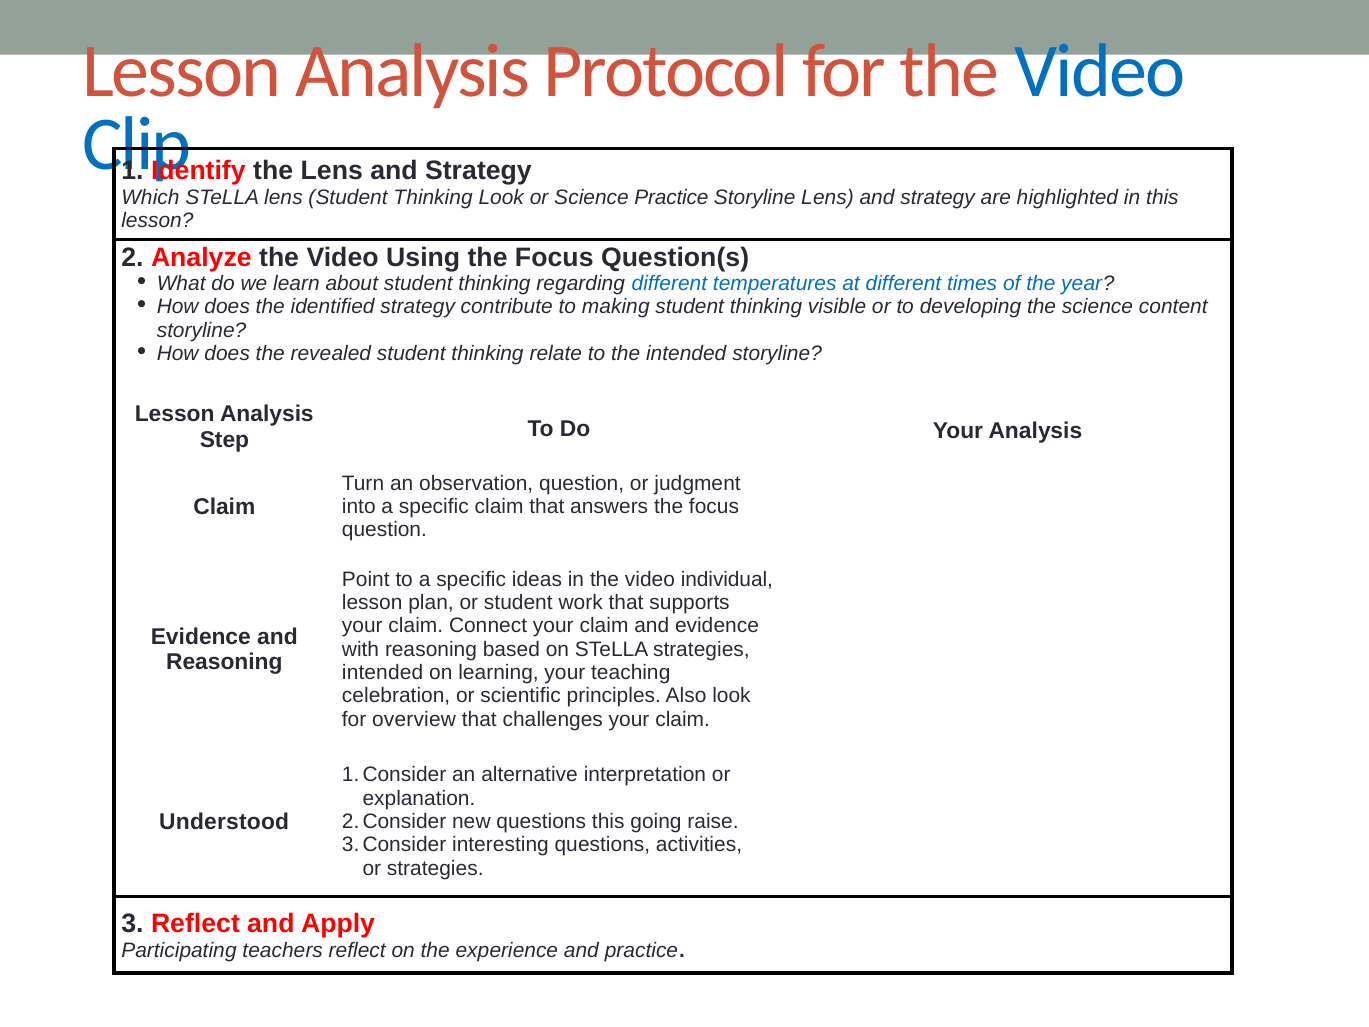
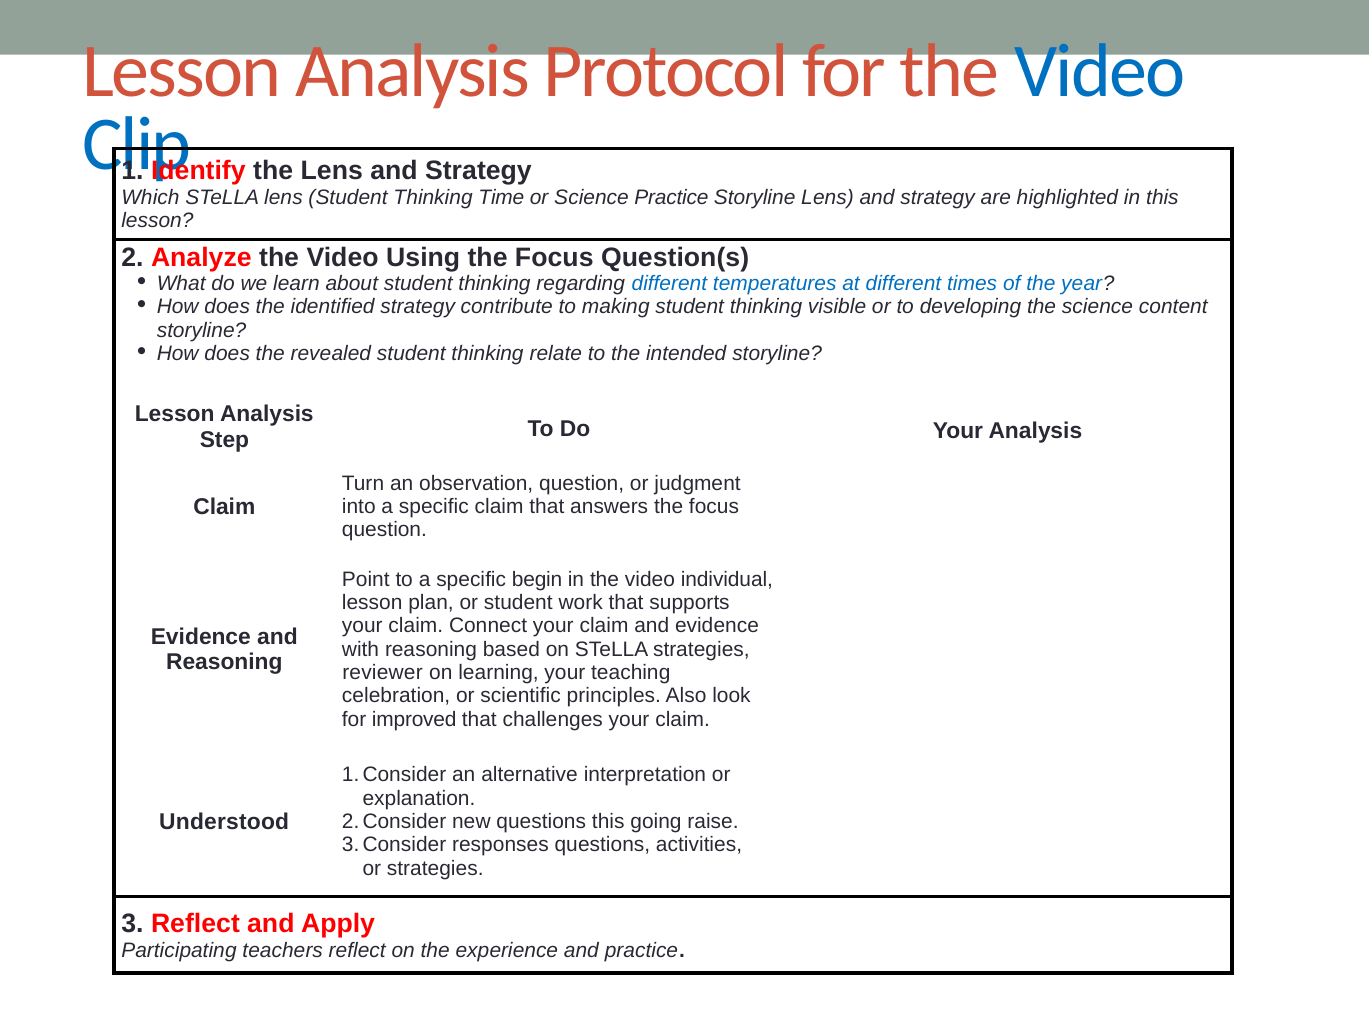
Thinking Look: Look -> Time (501, 198)
ideas: ideas -> begin (537, 579)
intended: intended -> reviewer (383, 672)
overview: overview -> improved (414, 719)
interesting: interesting -> responses (500, 845)
